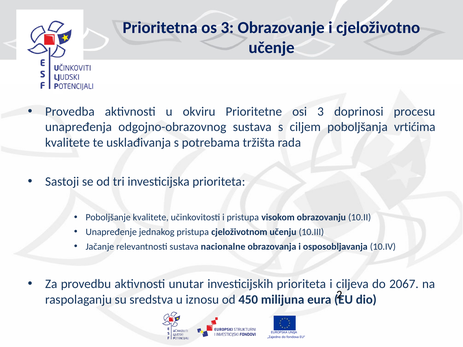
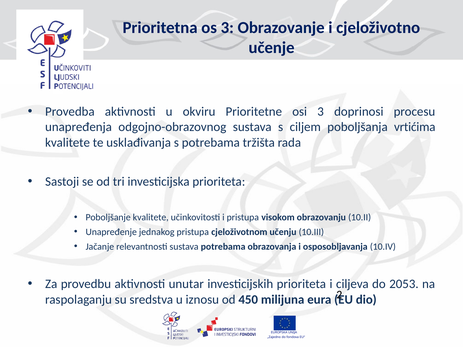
sustava nacionalne: nacionalne -> potrebama (223, 247)
2067: 2067 -> 2053 (404, 284)
